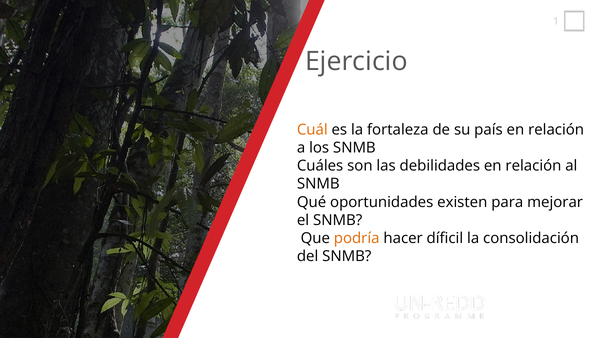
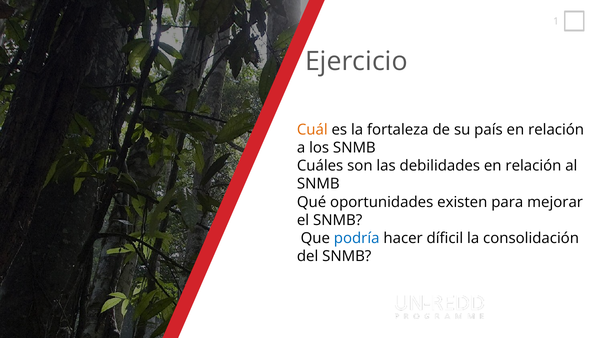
podría colour: orange -> blue (357, 238)
